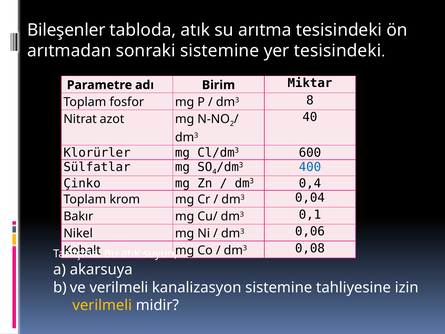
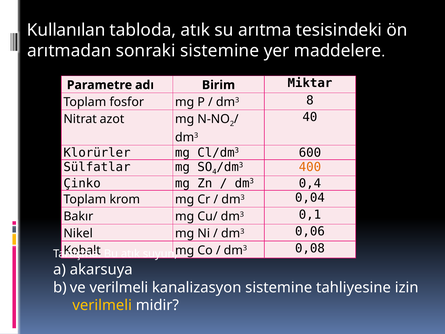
Bileşenler: Bileşenler -> Kullanılan (66, 30)
yer tesisindeki: tesisindeki -> maddelere (338, 51)
400 colour: blue -> orange (310, 167)
